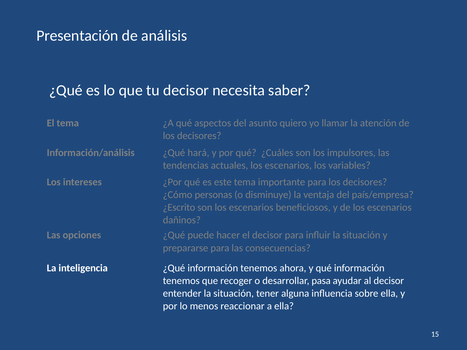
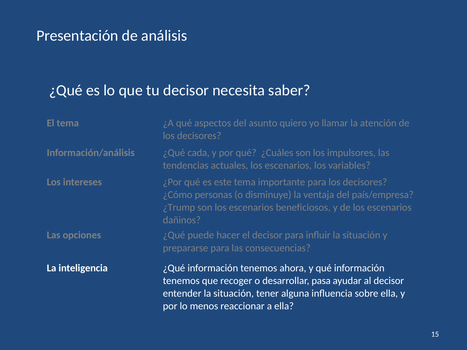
hará: hará -> cada (199, 153)
¿Escrito: ¿Escrito -> ¿Trump (179, 208)
